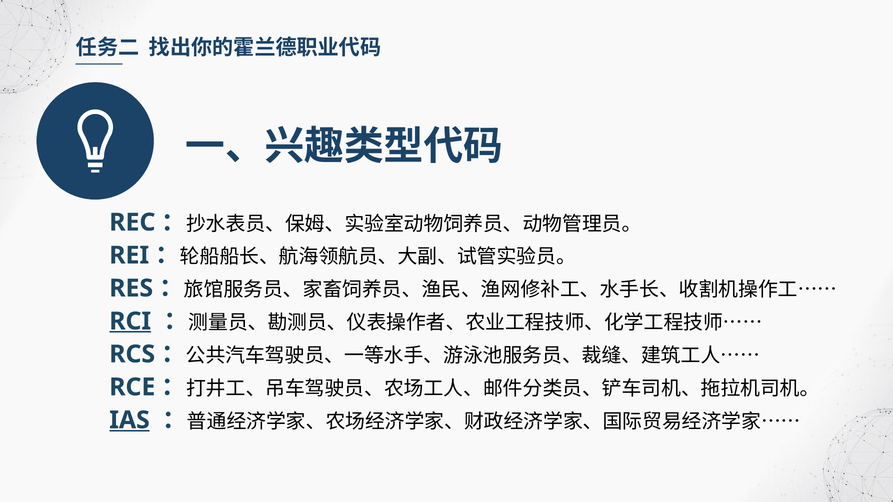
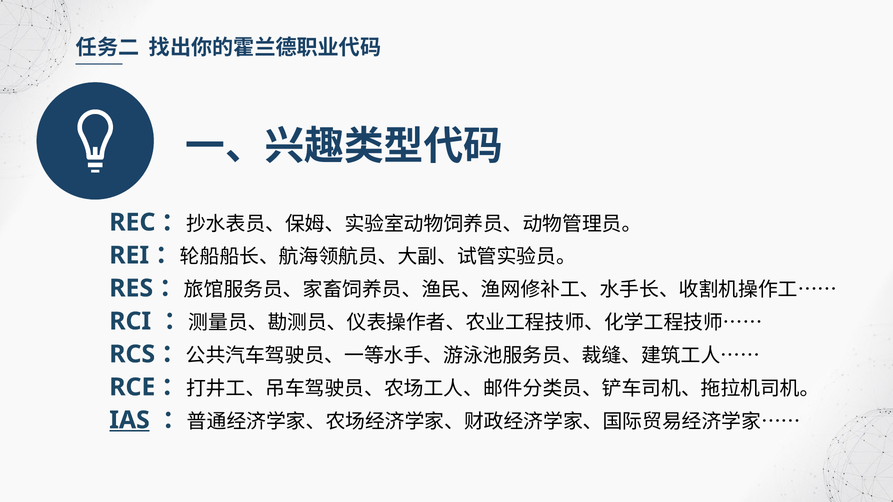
RCI underline: present -> none (130, 321)
